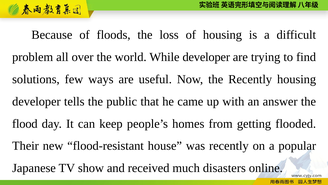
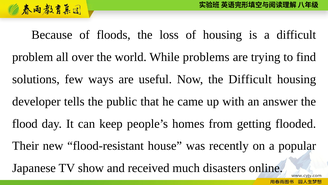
While developer: developer -> problems (206, 57)
the Recently: Recently -> Difficult (250, 79)
